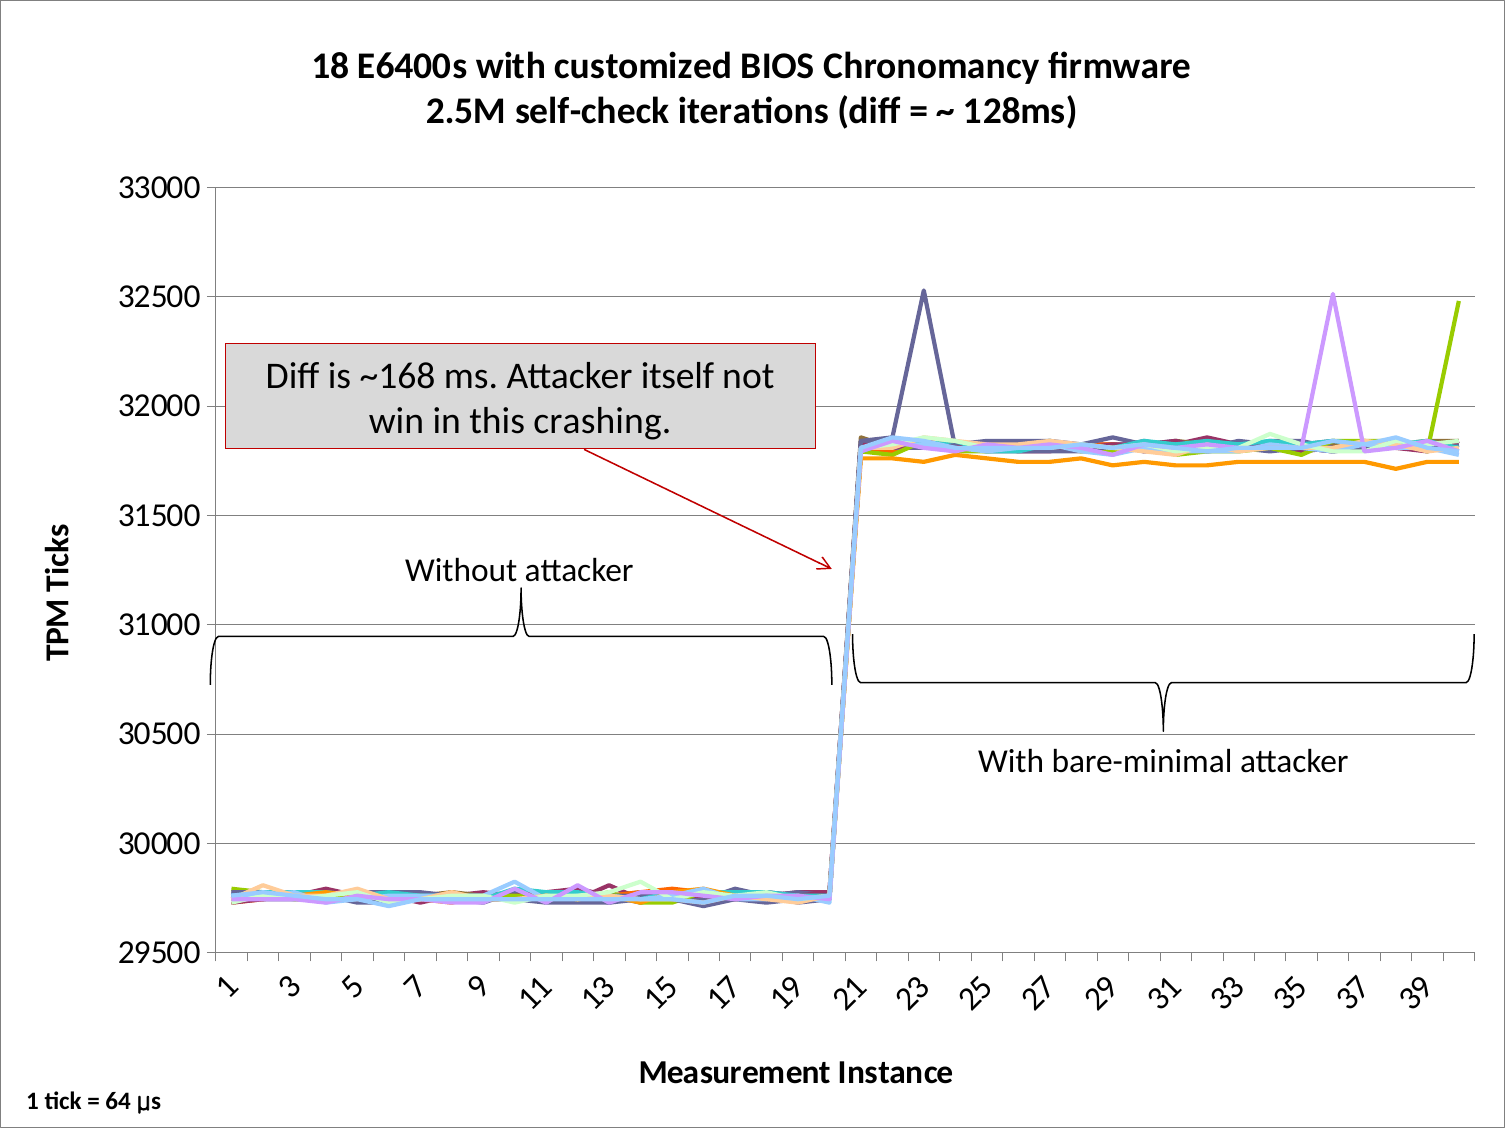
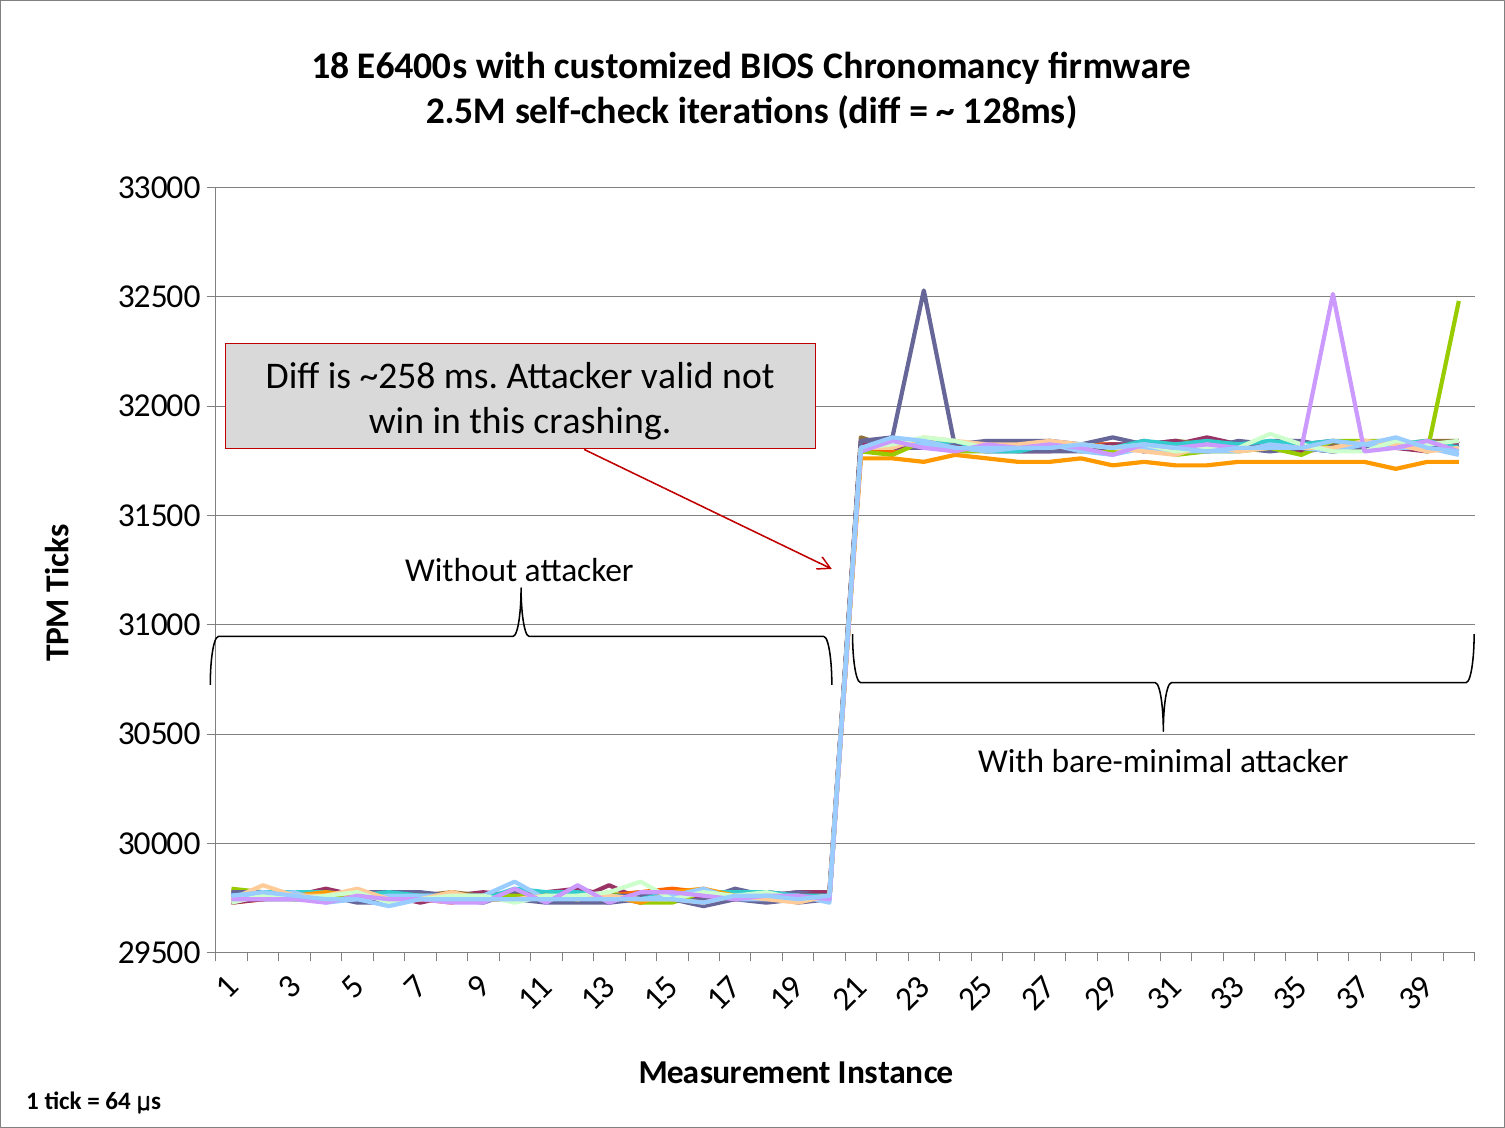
~168: ~168 -> ~258 (398, 376)
itself: itself -> valid (677, 376)
